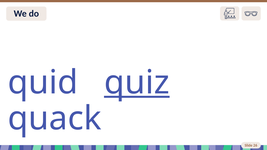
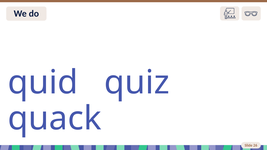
quiz underline: present -> none (137, 83)
